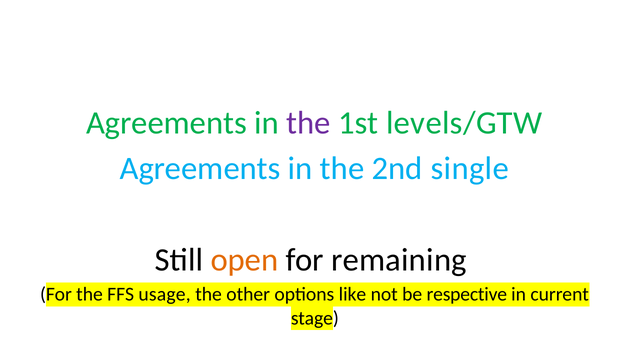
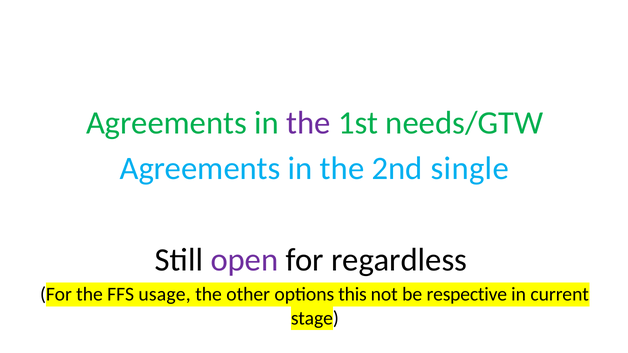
levels/GTW: levels/GTW -> needs/GTW (464, 123)
open colour: orange -> purple (244, 260)
remaining: remaining -> regardless (399, 260)
like: like -> this (353, 295)
